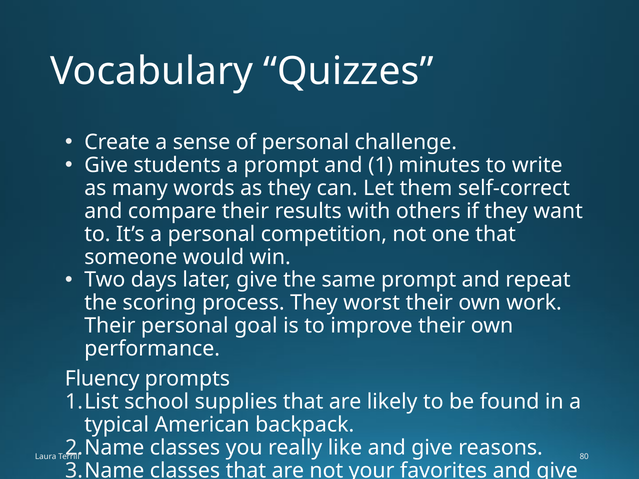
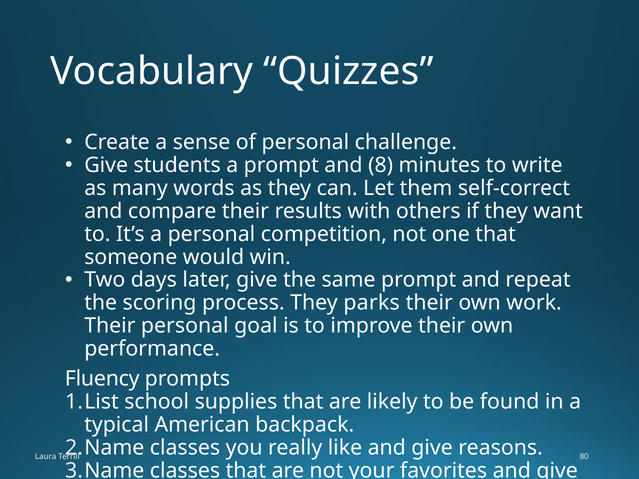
1: 1 -> 8 (381, 165)
worst: worst -> parks (372, 303)
